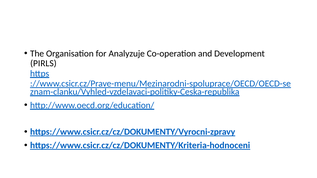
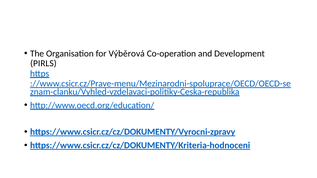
Analyzuje: Analyzuje -> Výběrová (127, 54)
